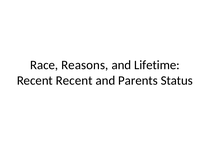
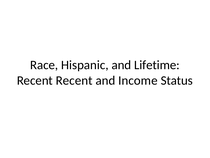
Reasons: Reasons -> Hispanic (85, 65)
Parents: Parents -> Income (138, 80)
